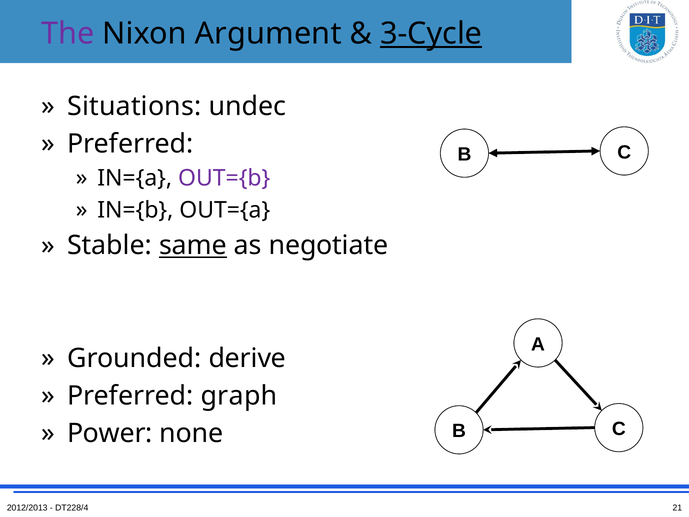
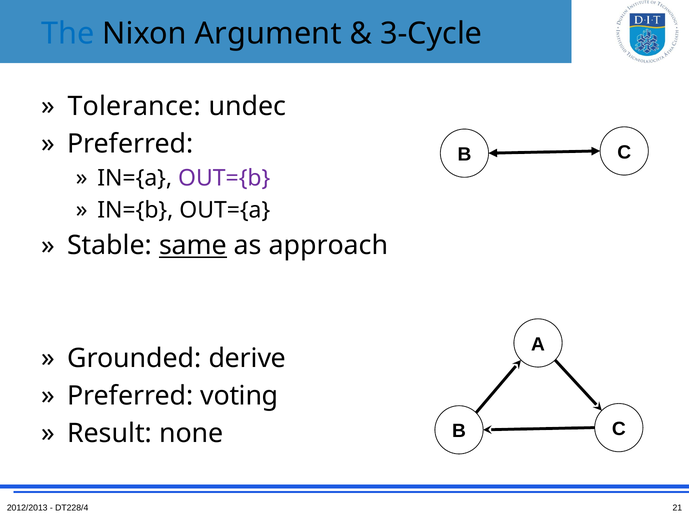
The colour: purple -> blue (68, 34)
3-Cycle underline: present -> none (431, 34)
Situations: Situations -> Tolerance (134, 106)
negotiate: negotiate -> approach (328, 246)
graph: graph -> voting (239, 396)
Power: Power -> Result (110, 433)
